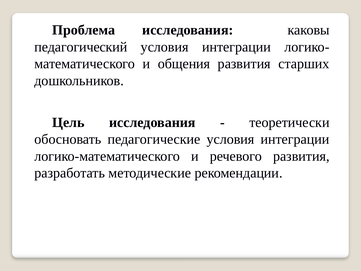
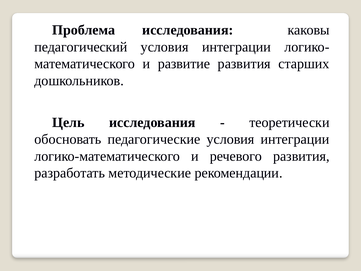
общения: общения -> развитие (184, 64)
